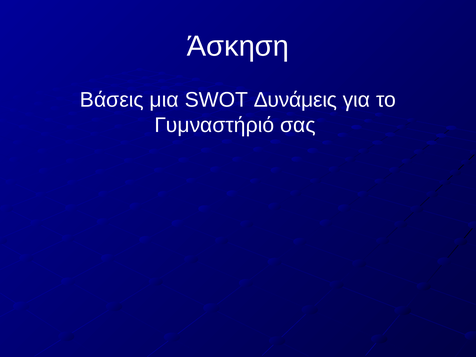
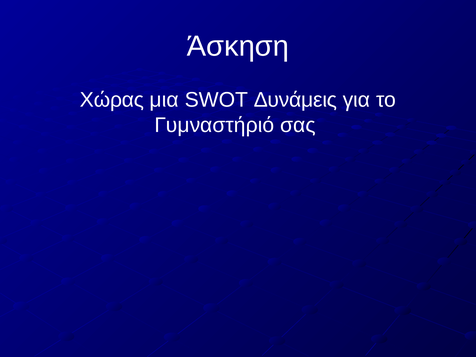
Βάσεις: Βάσεις -> Χώρας (112, 100)
